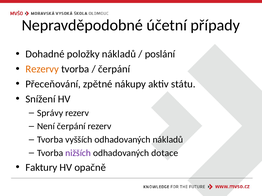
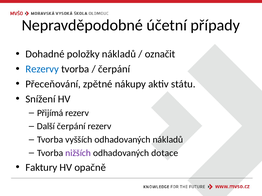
poslání: poslání -> označit (160, 54)
Rezervy colour: orange -> blue (42, 69)
Správy: Správy -> Přijímá (50, 113)
Není: Není -> Další (46, 127)
